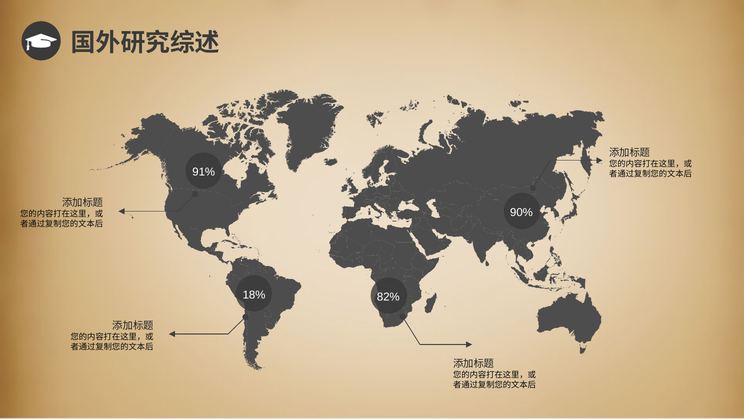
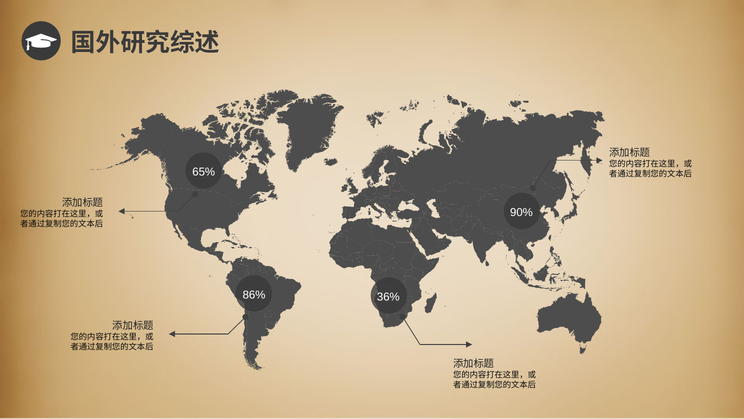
91%: 91% -> 65% (204, 172)
18%: 18% -> 86% (254, 294)
82%: 82% -> 36% (388, 297)
